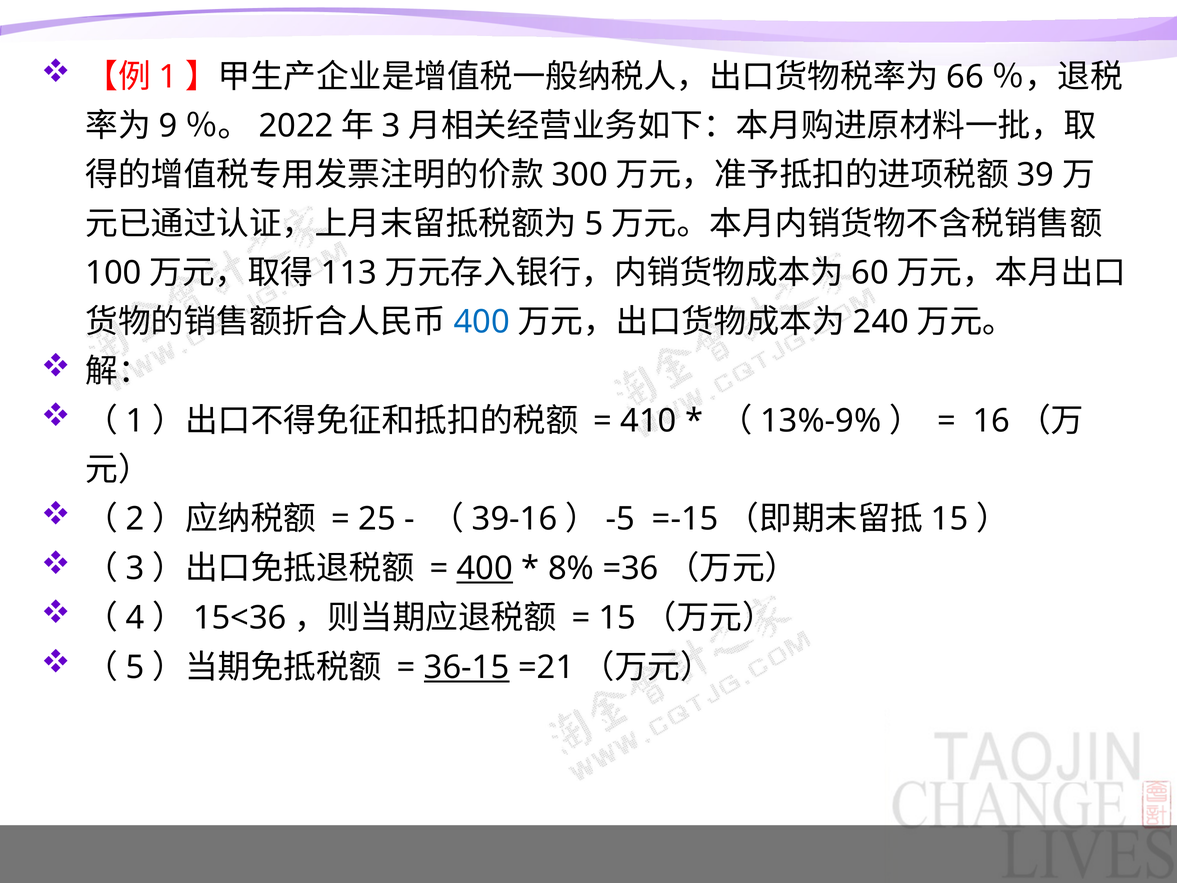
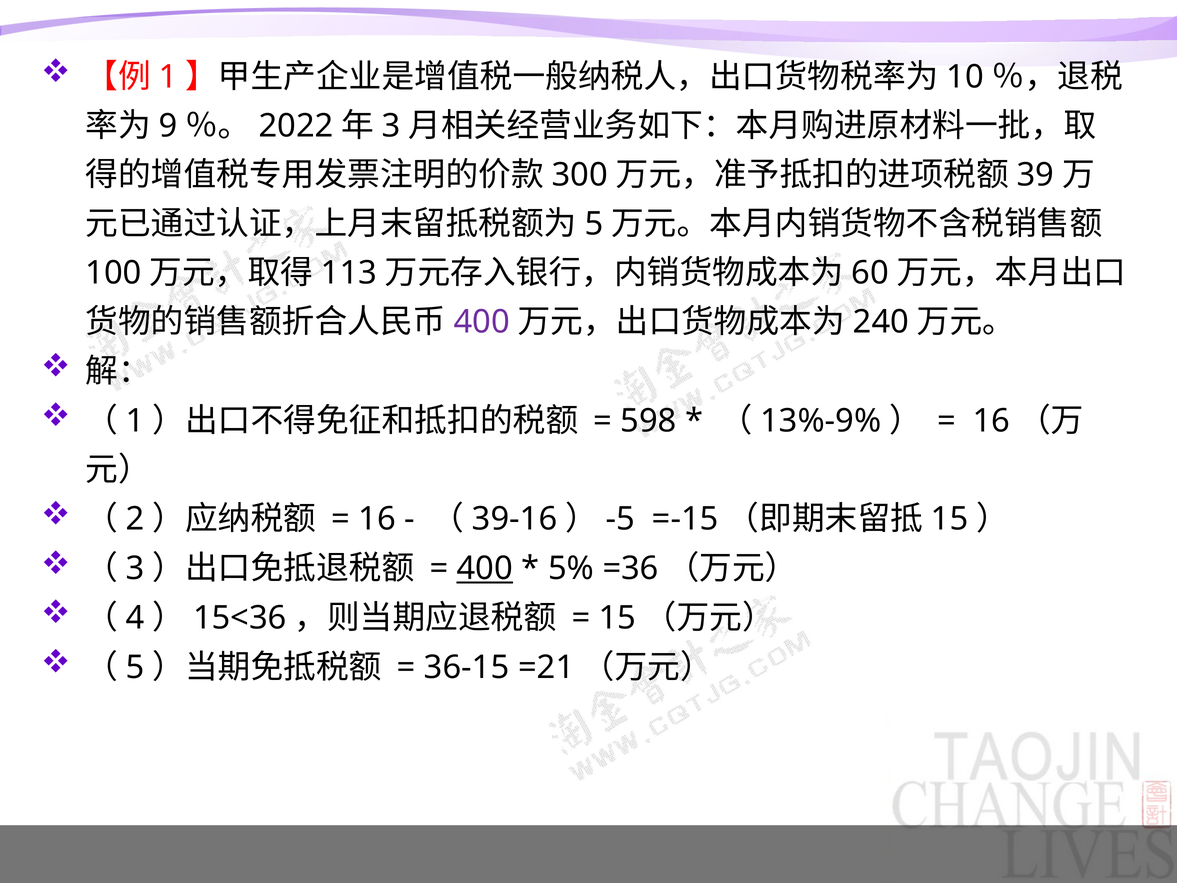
66: 66 -> 10 (965, 77)
400 colour: blue -> purple (482, 322)
410: 410 -> 598 (649, 421)
25: 25 -> 16 (377, 519)
8%: 8% -> 5% (571, 568)
36-15 underline: present -> none (467, 667)
